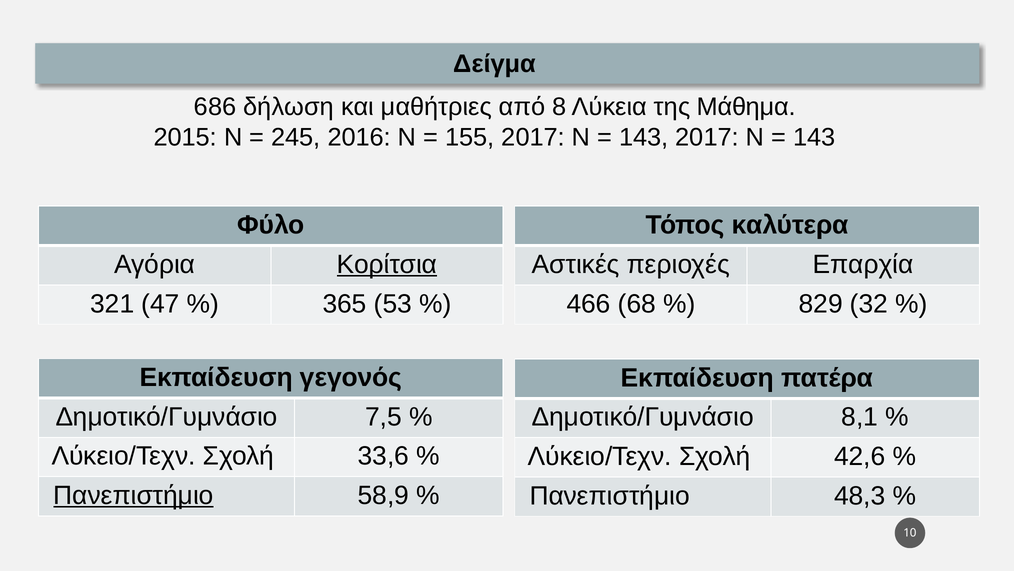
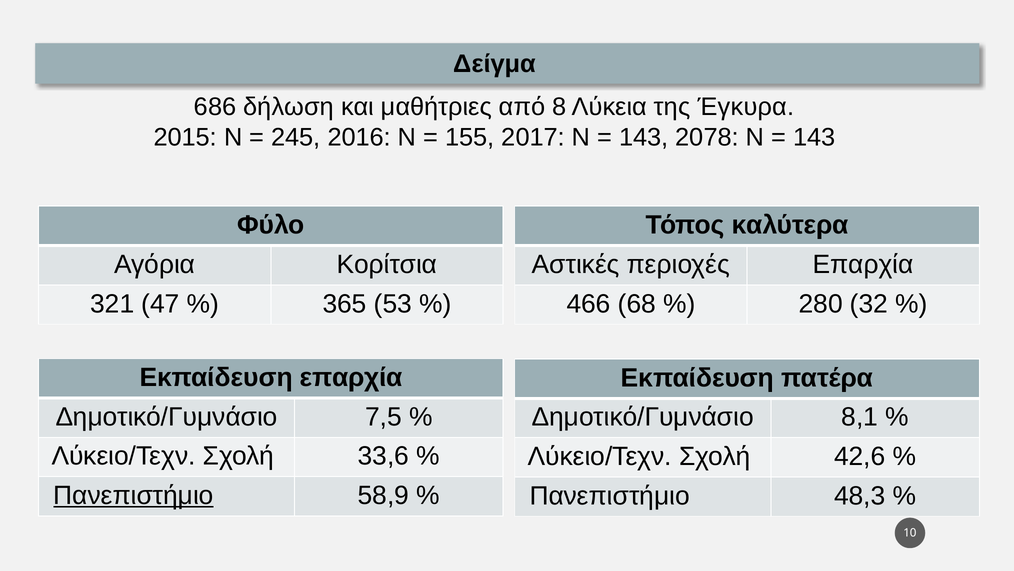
Μάθημα: Μάθημα -> Έγκυρα (746, 107)
143 2017: 2017 -> 2078 (707, 137)
Κορίτσια underline: present -> none (387, 264)
829: 829 -> 280 (821, 304)
Εκπαίδευση γεγονός: γεγονός -> επαρχία (351, 377)
